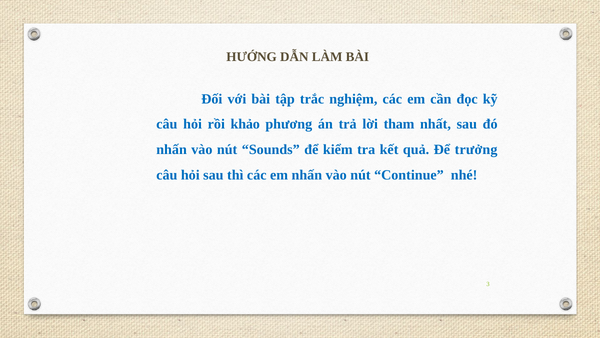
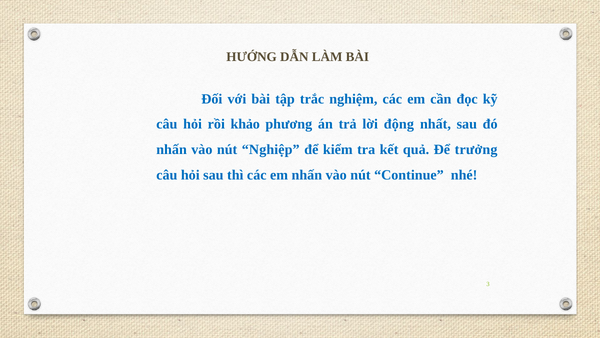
tham: tham -> động (399, 124)
Sounds: Sounds -> Nghiệp (271, 149)
